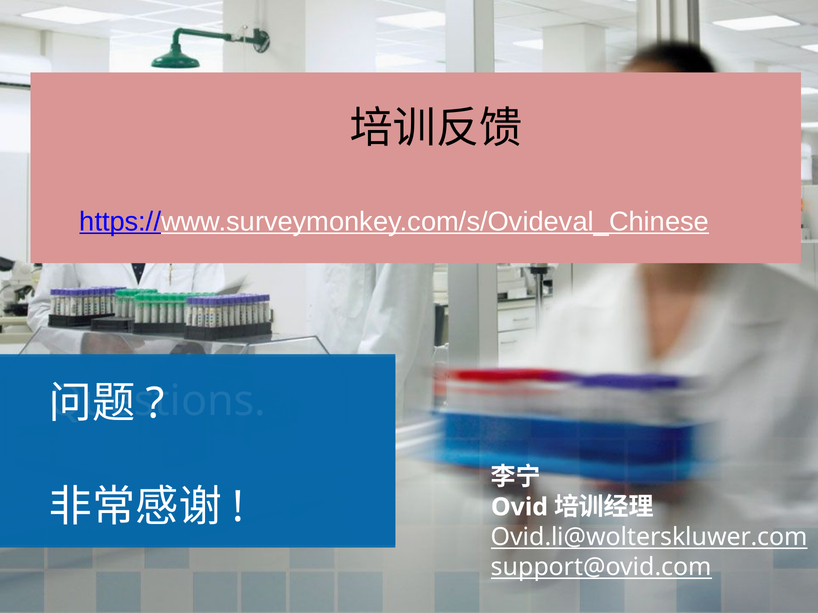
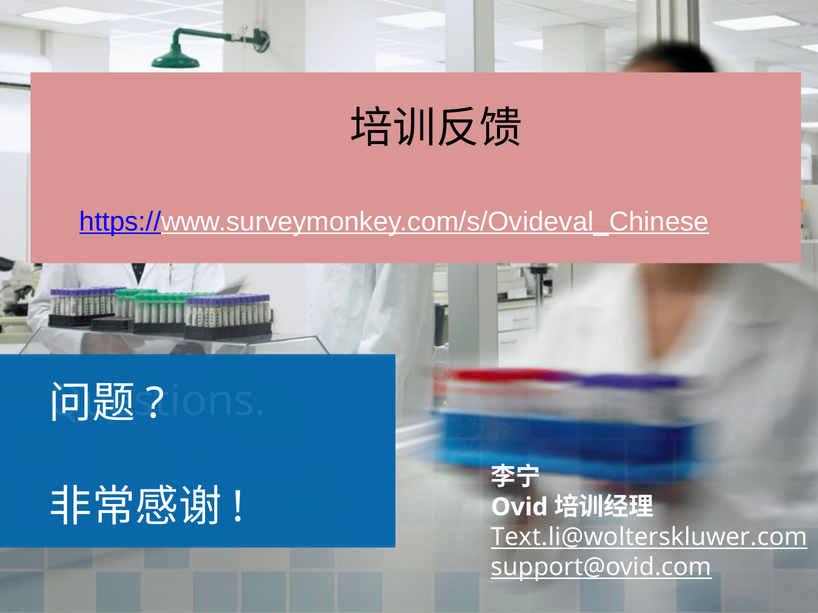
Ovid.li@wolterskluwer.com: Ovid.li@wolterskluwer.com -> Text.li@wolterskluwer.com (649, 537)
